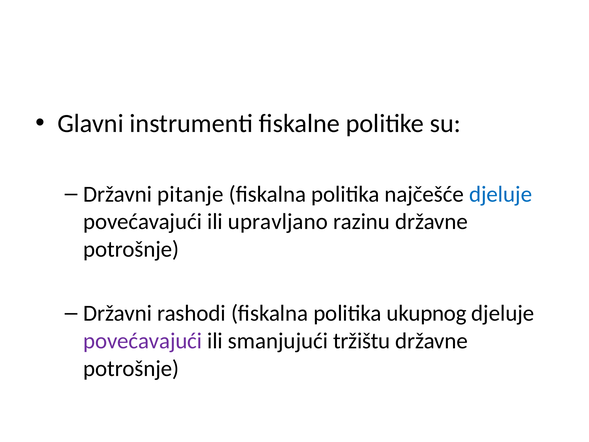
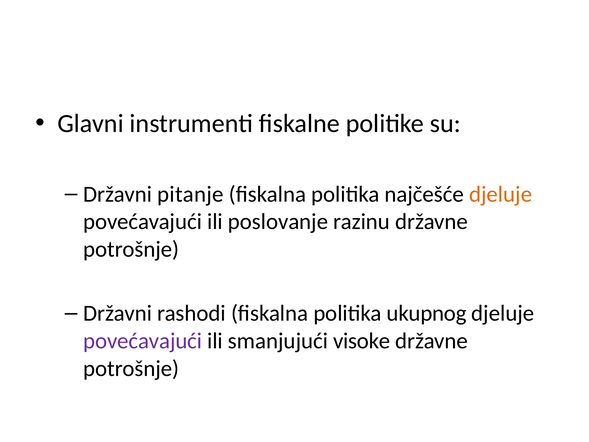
djeluje colour: blue -> orange (501, 194)
upravljano: upravljano -> poslovanje (278, 222)
tržištu: tržištu -> visoke (362, 341)
